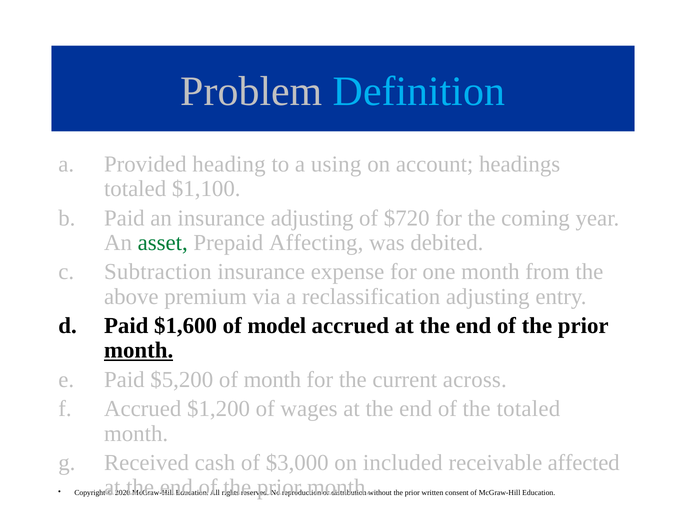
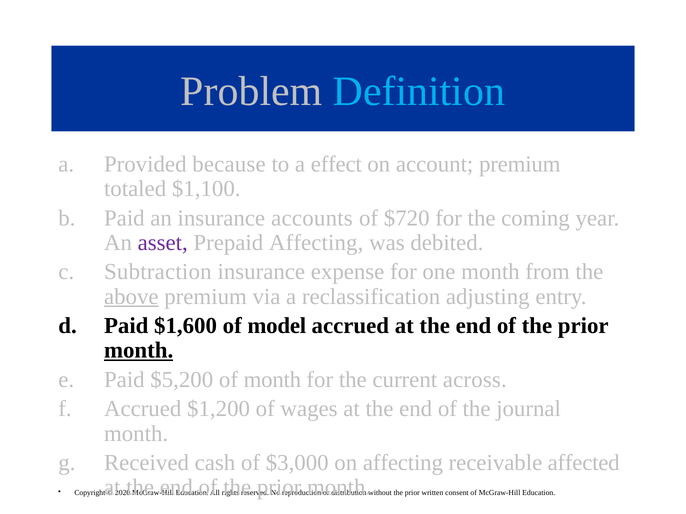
heading: heading -> because (229, 164)
using: using -> effect (336, 164)
account headings: headings -> premium (520, 164)
insurance adjusting: adjusting -> accounts (312, 218)
asset colour: green -> purple (163, 243)
above underline: none -> present (131, 297)
the totaled: totaled -> journal (529, 409)
on included: included -> affecting (403, 463)
